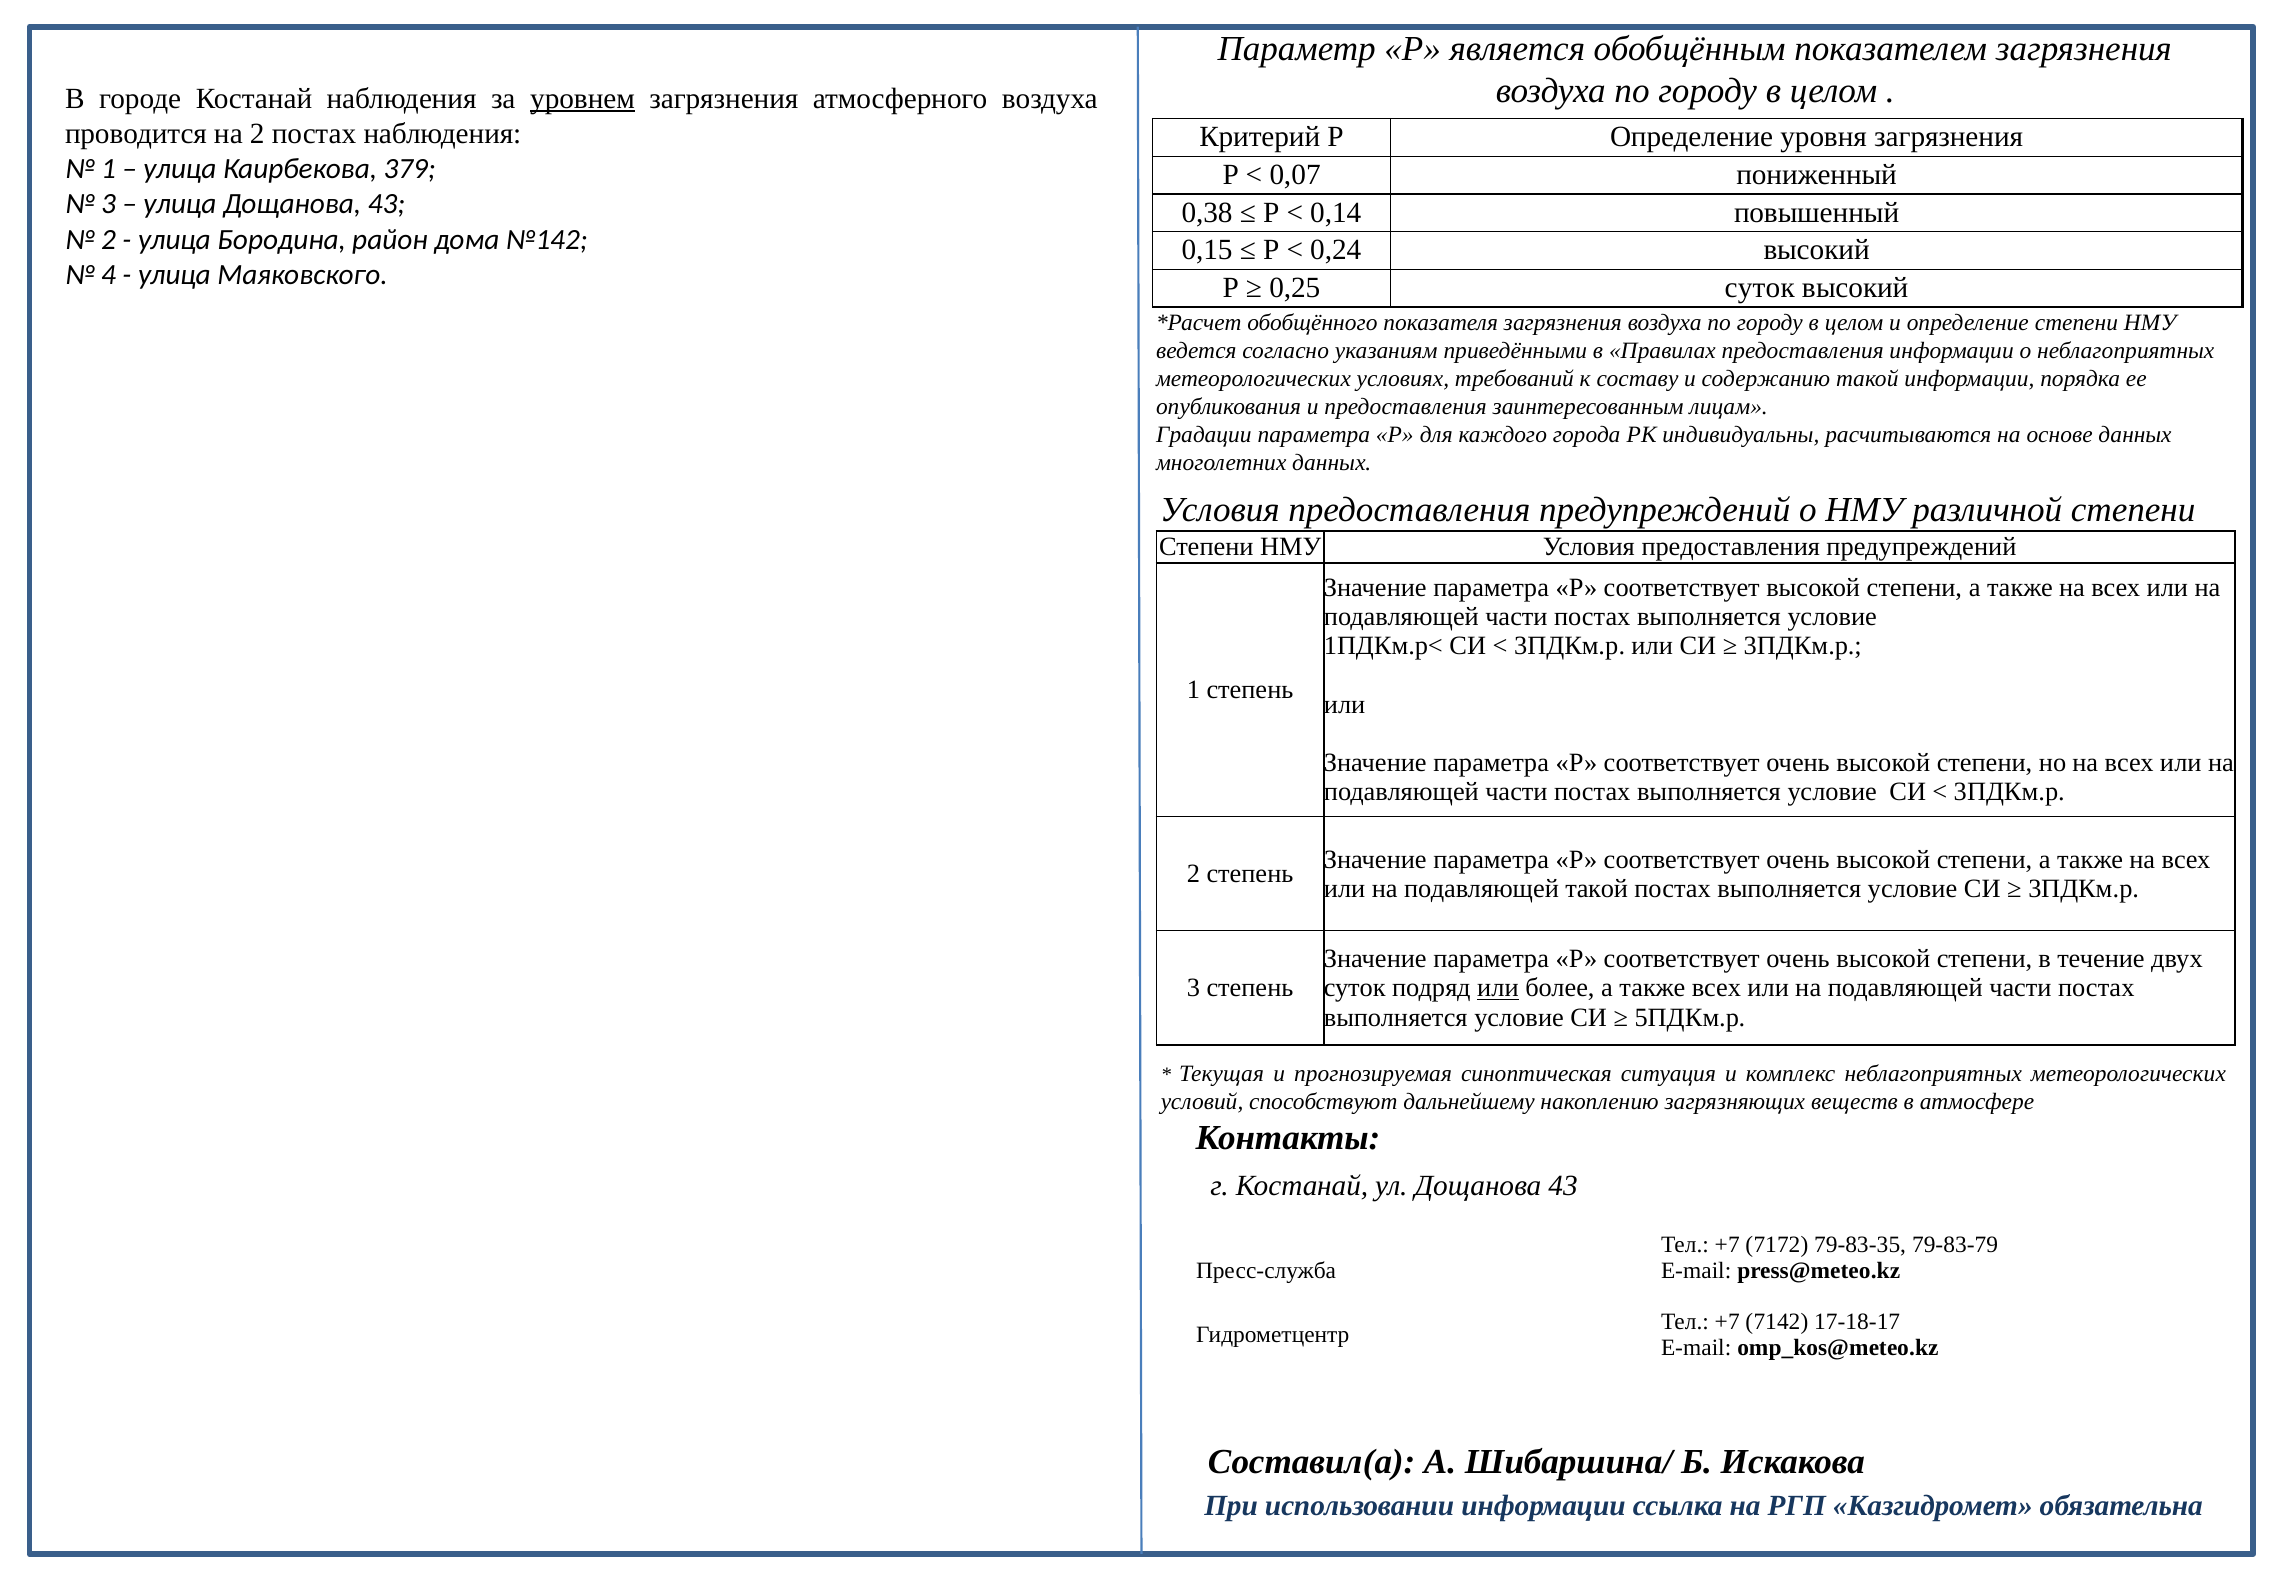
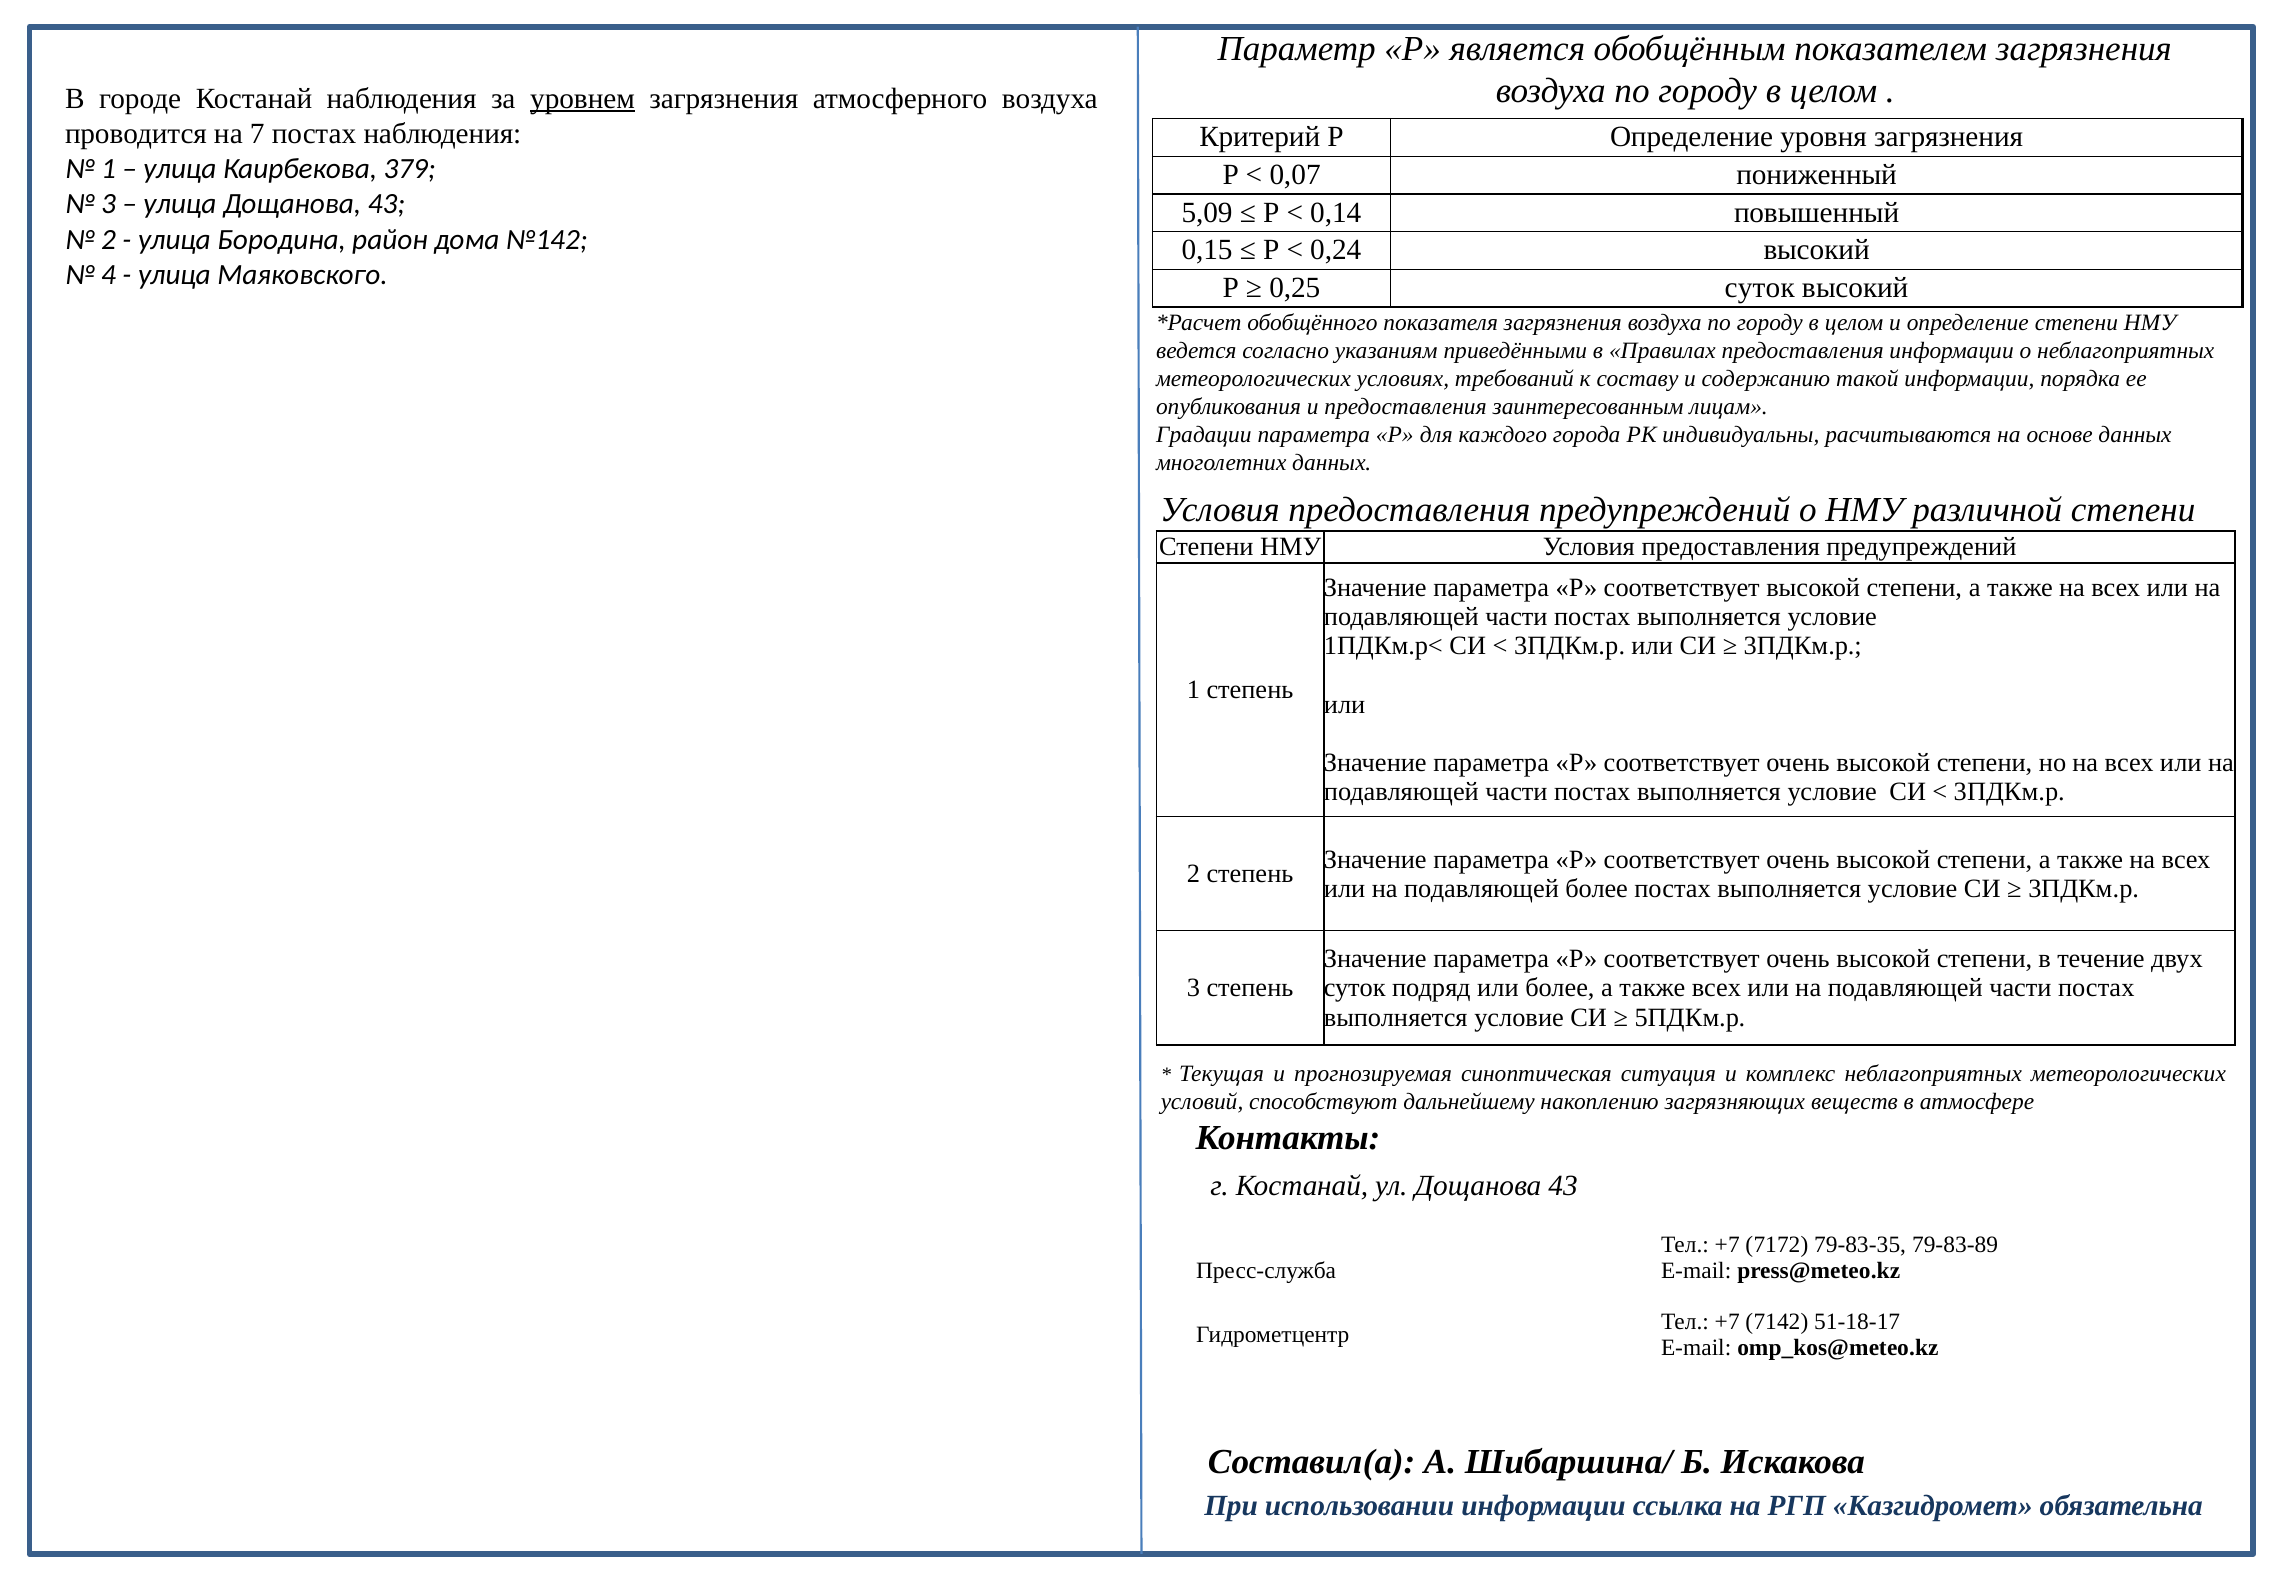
на 2: 2 -> 7 (257, 134)
0,38: 0,38 -> 5,09 (1207, 212)
подавляющей такой: такой -> более (1597, 888)
или underline: present -> none (1498, 988)
79-83-79: 79-83-79 -> 79-83-89 (1955, 1244)
17-18-17: 17-18-17 -> 51-18-17 (1857, 1322)
